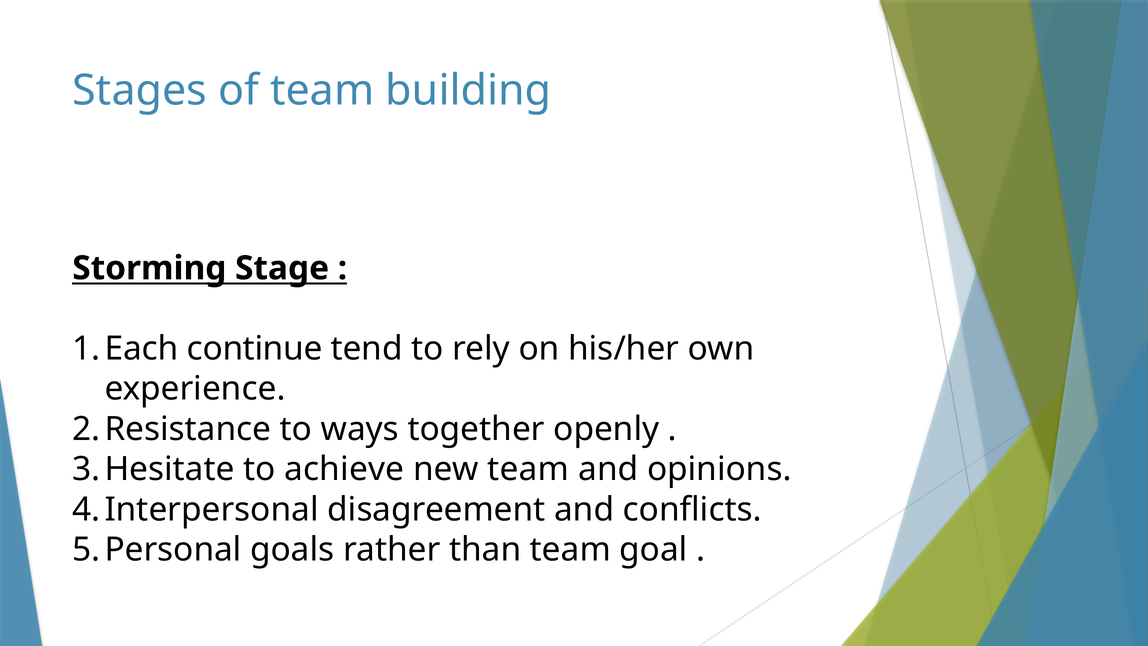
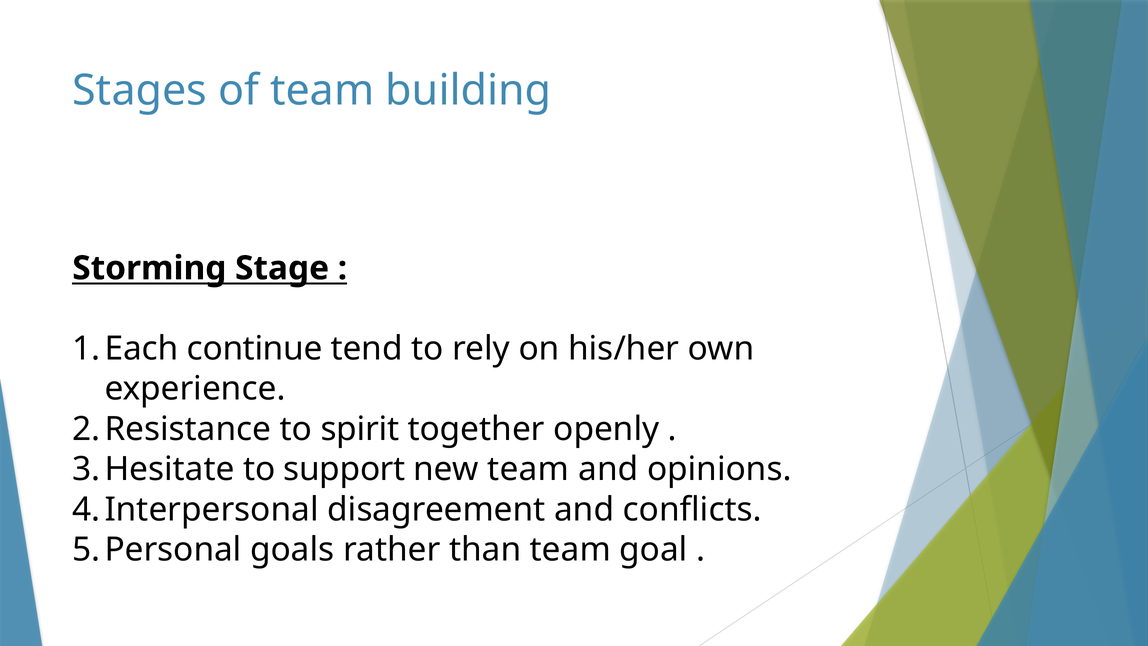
ways: ways -> spirit (360, 429)
achieve: achieve -> support (344, 469)
